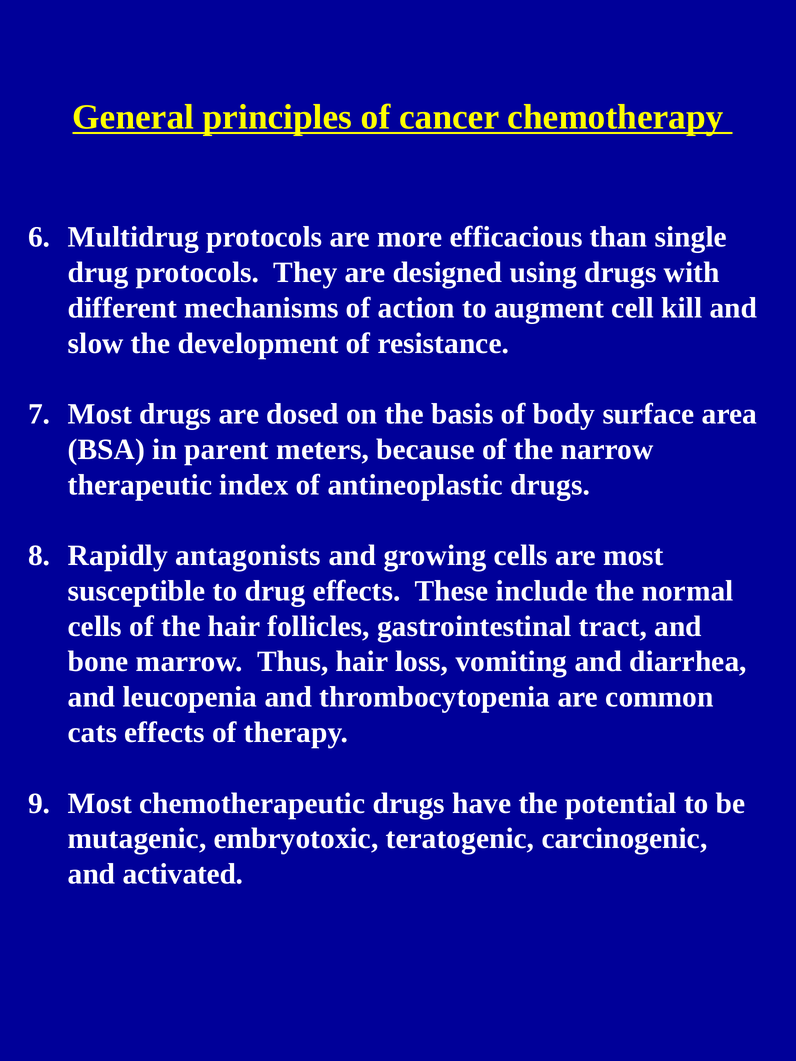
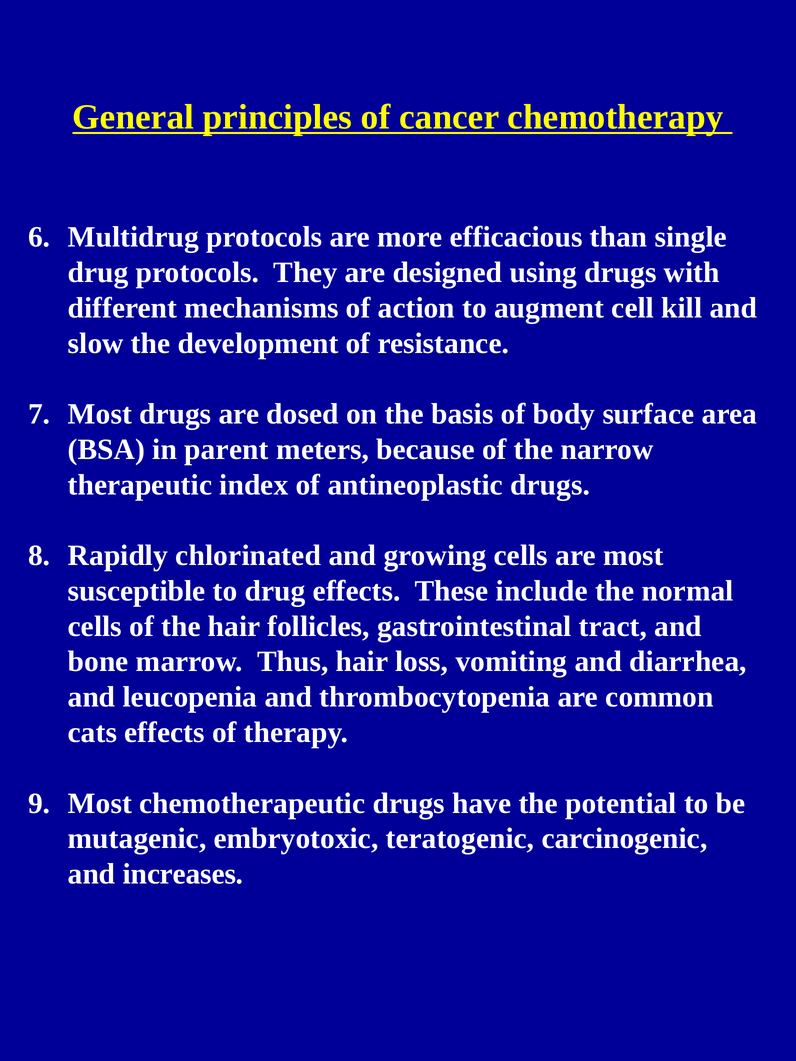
antagonists: antagonists -> chlorinated (248, 556)
activated: activated -> increases (183, 874)
